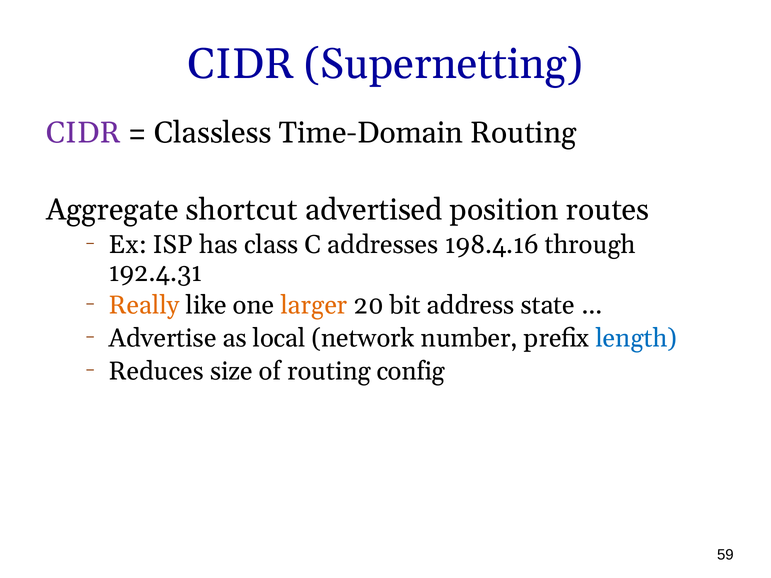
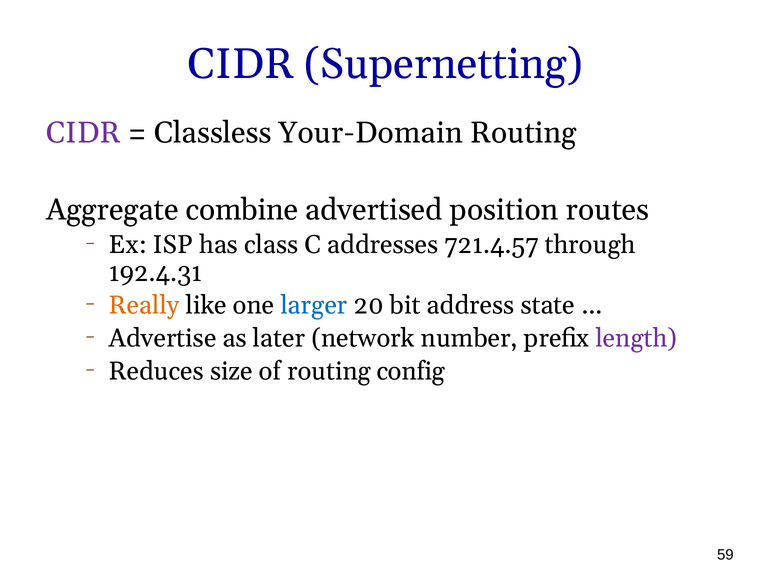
Time-Domain: Time-Domain -> Your-Domain (371, 133)
shortcut: shortcut -> combine (242, 210)
198.4.16: 198.4.16 -> 721.4.57 (492, 245)
larger colour: orange -> blue (314, 306)
local: local -> later (279, 338)
length colour: blue -> purple (636, 338)
